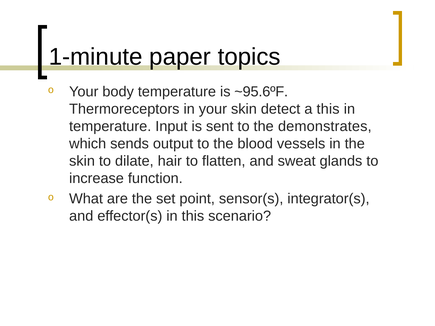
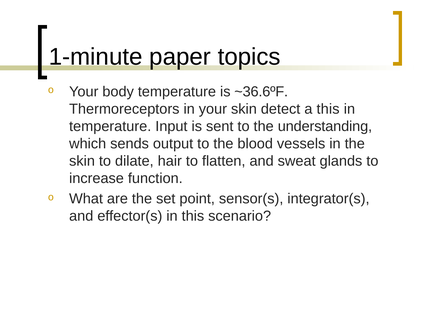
~95.6ºF: ~95.6ºF -> ~36.6ºF (261, 92)
demonstrates: demonstrates -> understanding (325, 126)
